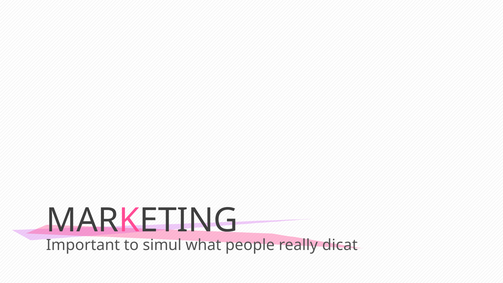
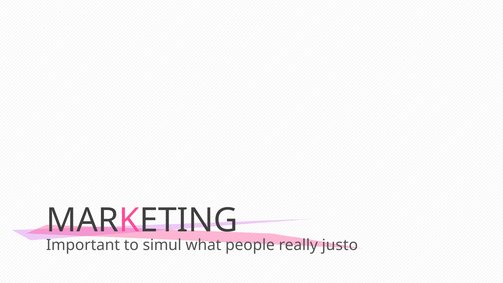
dicat: dicat -> justo (340, 245)
